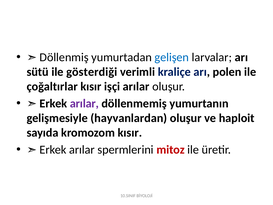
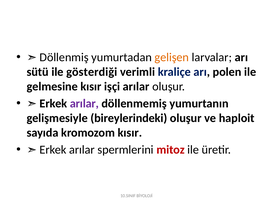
gelişen colour: blue -> orange (172, 57)
çoğaltırlar: çoğaltırlar -> gelmesine (52, 86)
hayvanlardan: hayvanlardan -> bireylerindeki (129, 118)
